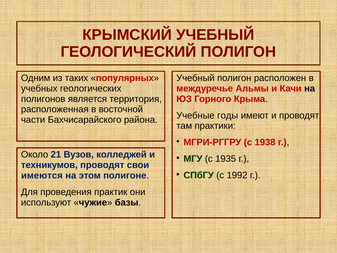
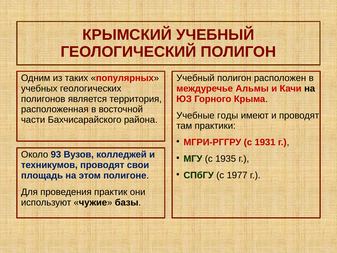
1938: 1938 -> 1931 (265, 142)
21: 21 -> 93 (56, 154)
имеются: имеются -> площадь (42, 175)
1992: 1992 -> 1977 (237, 175)
